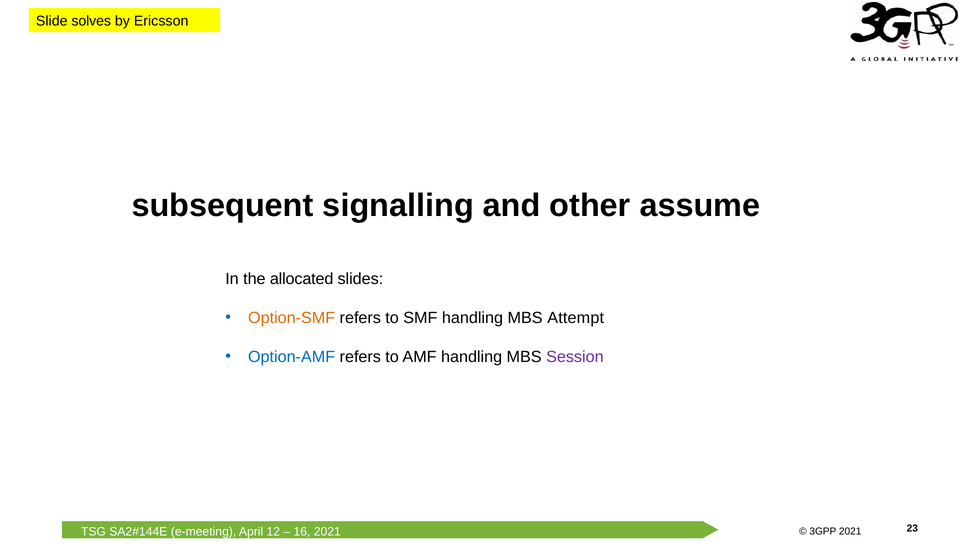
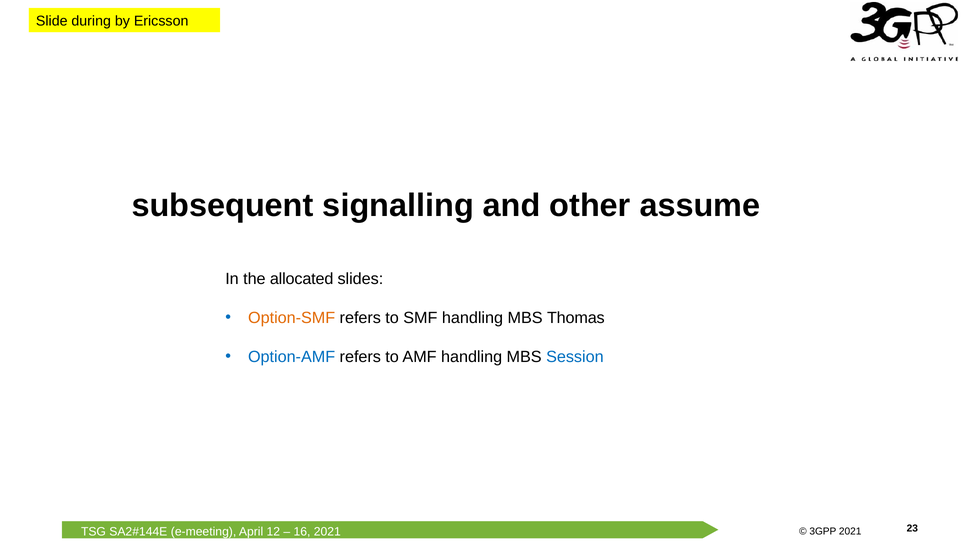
solves: solves -> during (91, 21)
Attempt: Attempt -> Thomas (576, 318)
Session colour: purple -> blue (575, 357)
